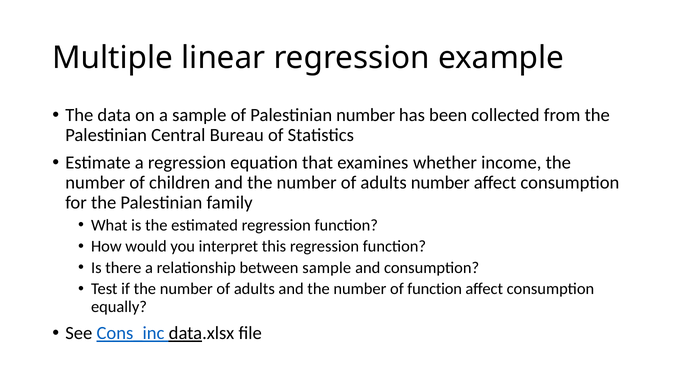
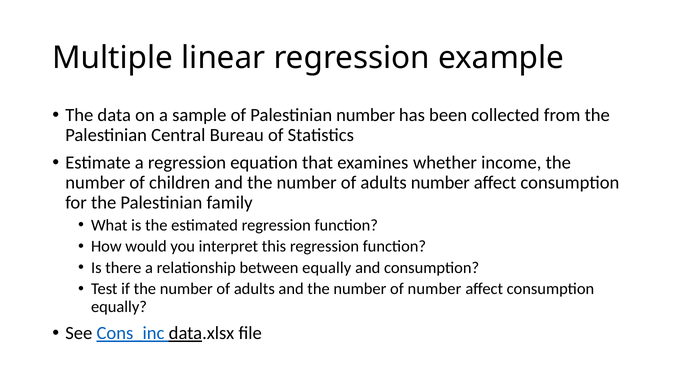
between sample: sample -> equally (327, 268)
of function: function -> number (434, 289)
